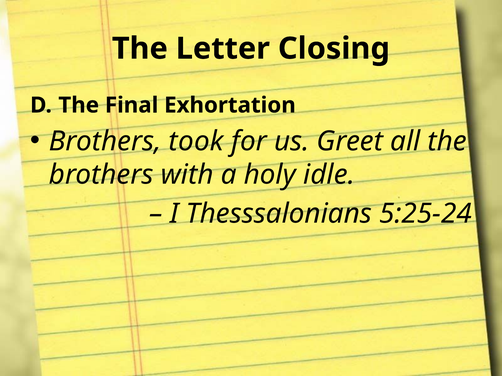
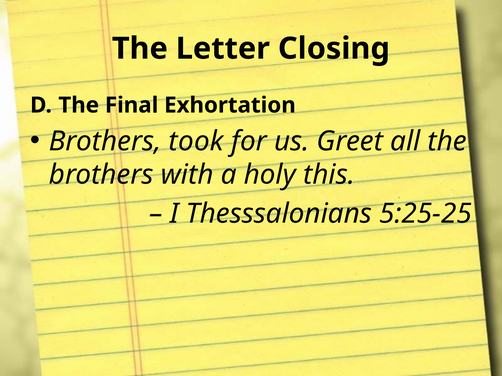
idle: idle -> this (329, 175)
5:25-24: 5:25-24 -> 5:25-25 (425, 214)
